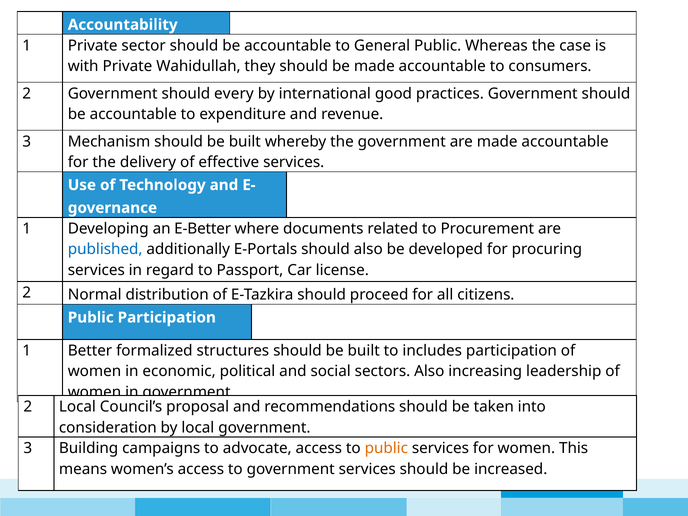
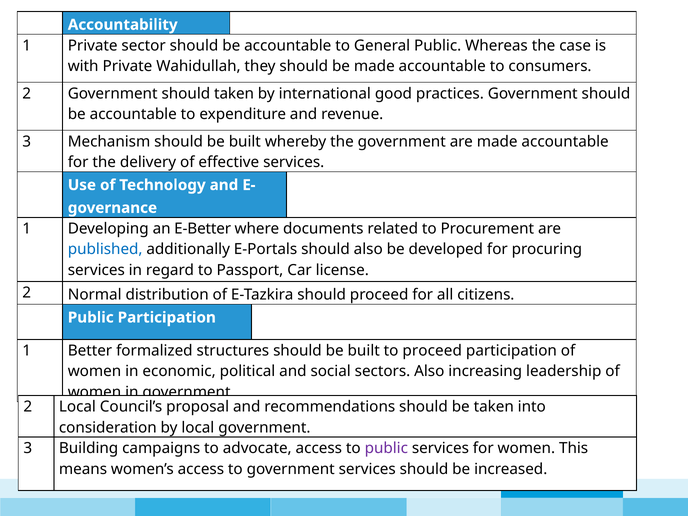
should every: every -> taken (234, 93)
to includes: includes -> proceed (432, 351)
public colour: orange -> purple (386, 448)
